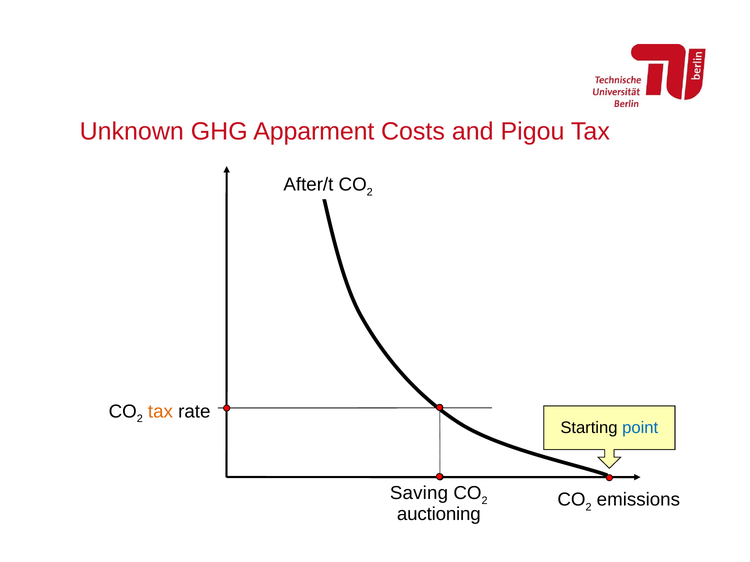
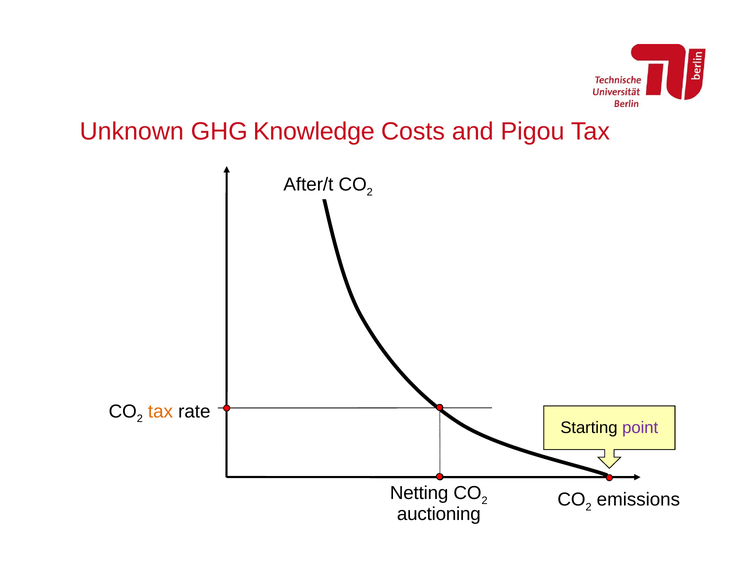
Apparment: Apparment -> Knowledge (314, 132)
point colour: blue -> purple (640, 428)
Saving: Saving -> Netting (419, 494)
